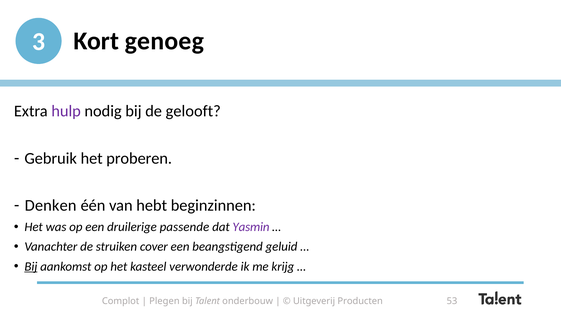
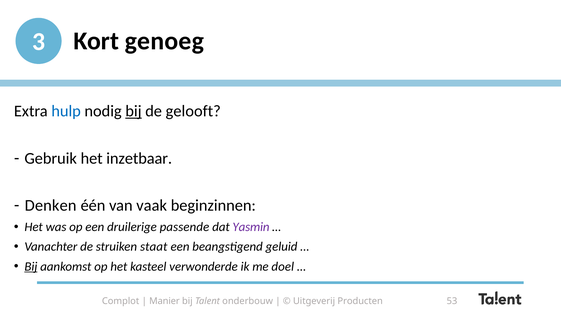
hulp colour: purple -> blue (66, 111)
bij underline: none -> present (133, 111)
proberen: proberen -> inzetbaar (139, 158)
hebt: hebt -> vaak (152, 205)
cover: cover -> staat (154, 246)
krijg: krijg -> doel (283, 266)
Plegen: Plegen -> Manier (164, 301)
